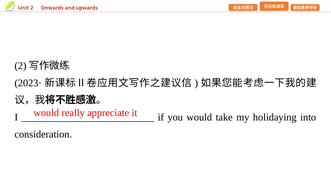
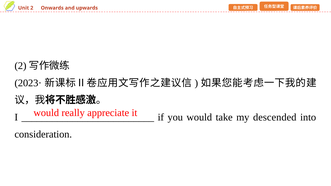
holidaying: holidaying -> descended (275, 117)
